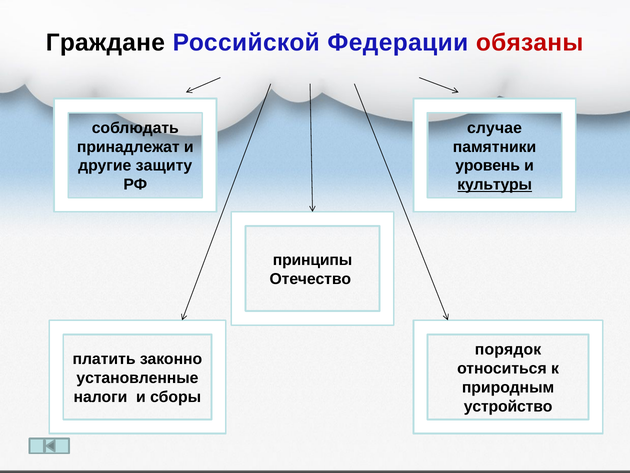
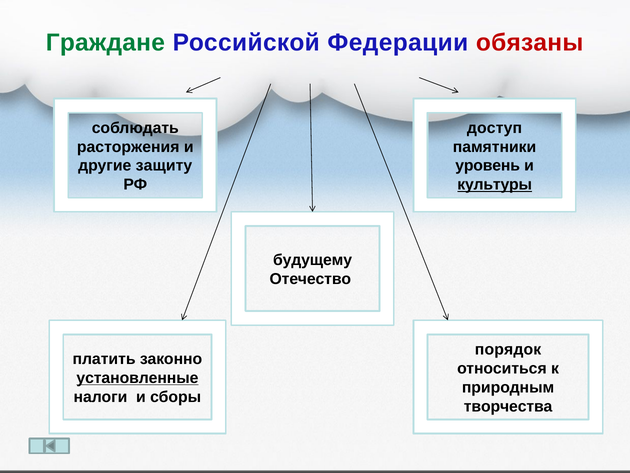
Граждане colour: black -> green (105, 42)
случае: случае -> доступ (495, 128)
принадлежат: принадлежат -> расторжения (128, 147)
принципы: принципы -> будущему (313, 260)
установленные underline: none -> present (137, 378)
устройство: устройство -> творчества (508, 406)
